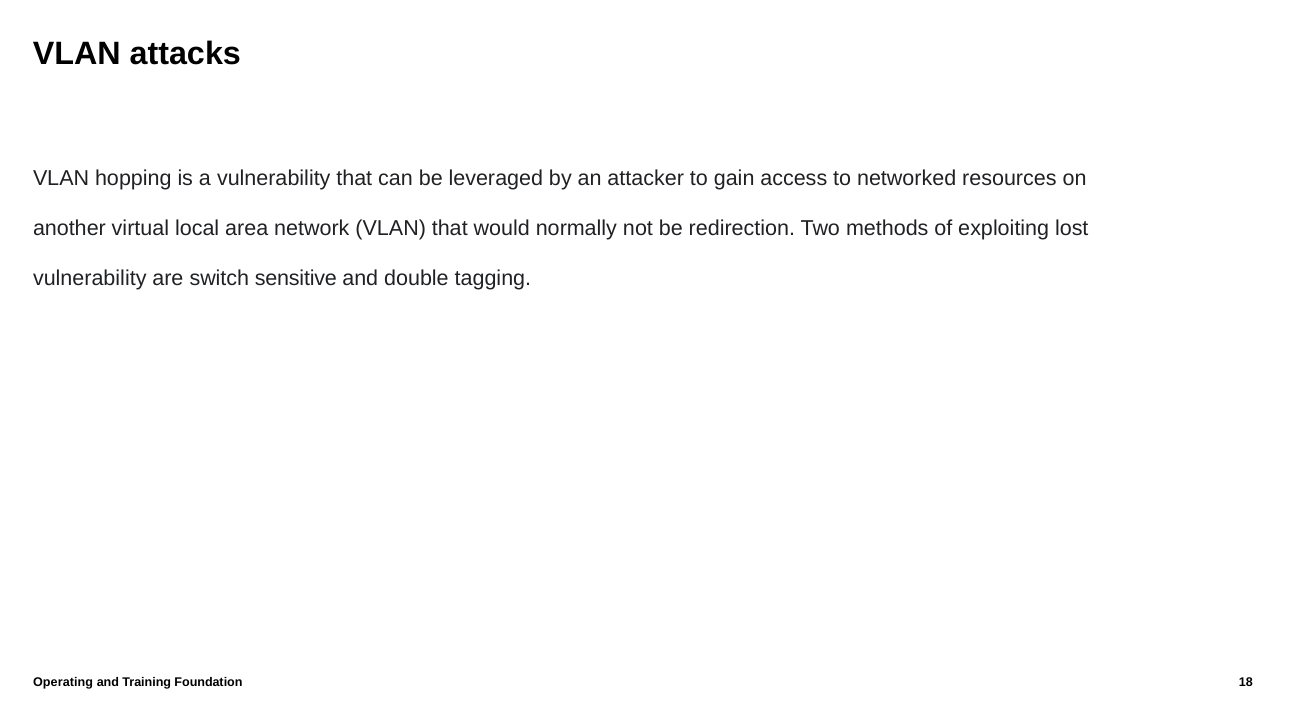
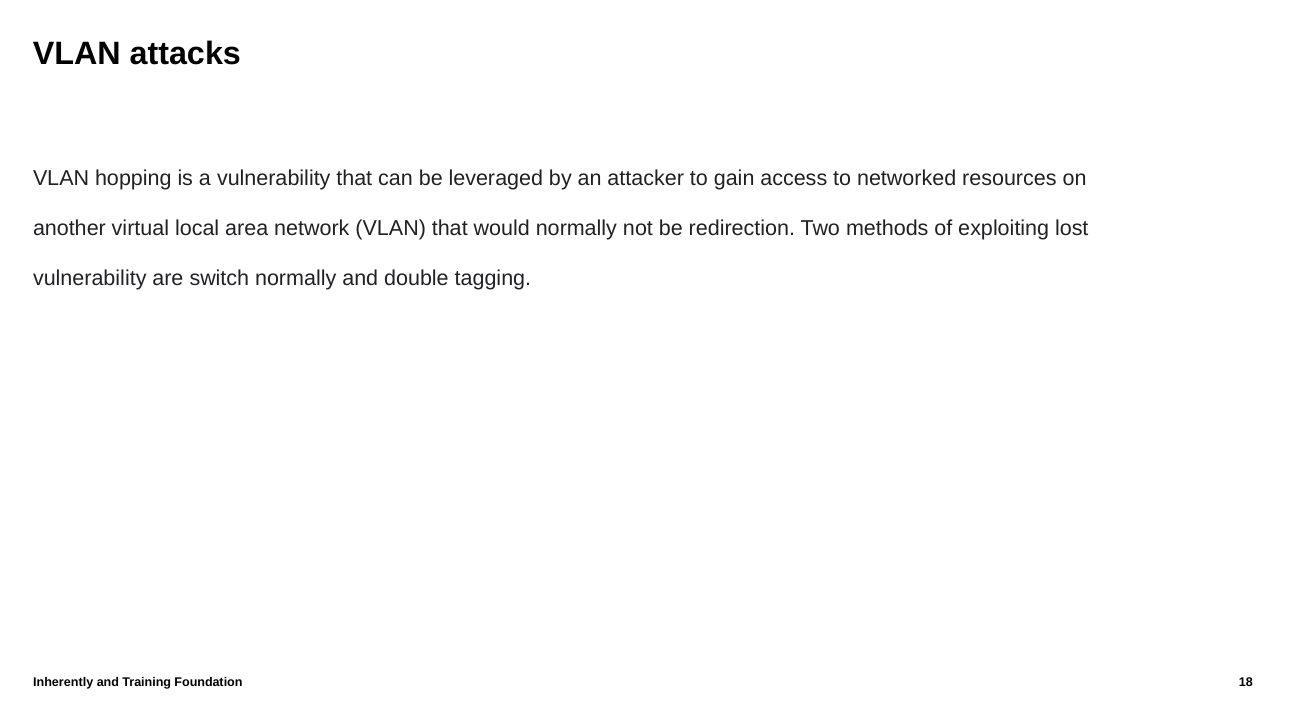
switch sensitive: sensitive -> normally (296, 279)
Operating: Operating -> Inherently (63, 682)
